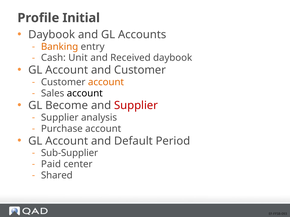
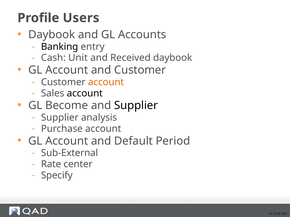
Initial: Initial -> Users (81, 18)
Banking colour: orange -> black (60, 47)
Supplier colour: red -> black (136, 106)
Sub-Supplier: Sub-Supplier -> Sub-External (70, 153)
Paid: Paid -> Rate (51, 164)
Shared: Shared -> Specify (57, 176)
